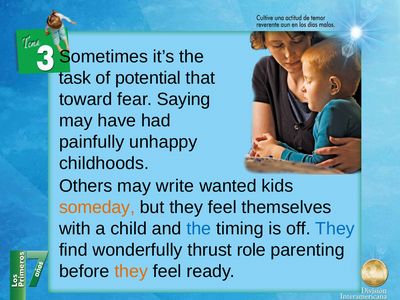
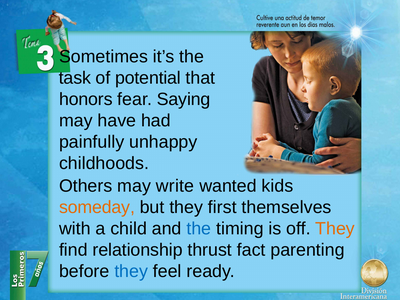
toward: toward -> honors (86, 99)
but they feel: feel -> first (222, 207)
They colour: blue -> orange (335, 229)
wonderfully: wonderfully -> relationship (138, 250)
role: role -> fact (251, 250)
they colour: orange -> blue (131, 271)
